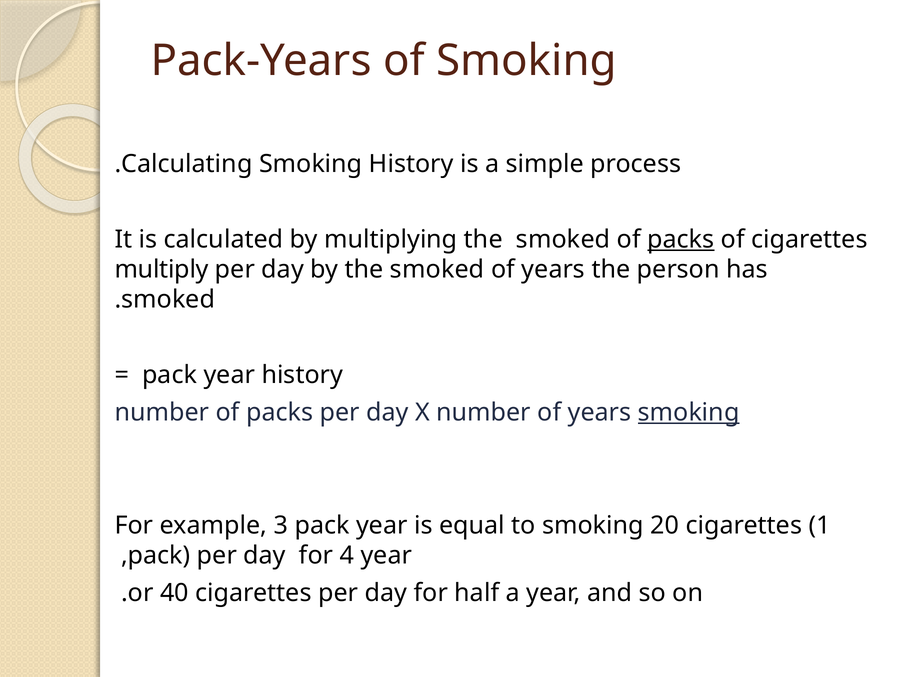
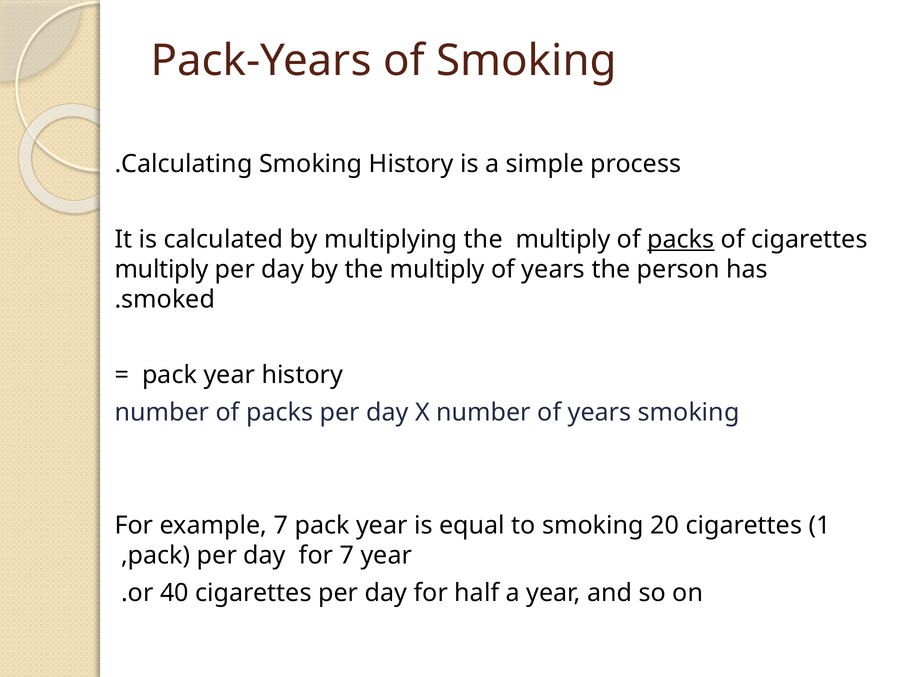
multiplying the smoked: smoked -> multiply (563, 240)
by the smoked: smoked -> multiply (437, 270)
smoking underline: present -> none (689, 413)
example 3: 3 -> 7 (281, 526)
for 4: 4 -> 7 (347, 556)
